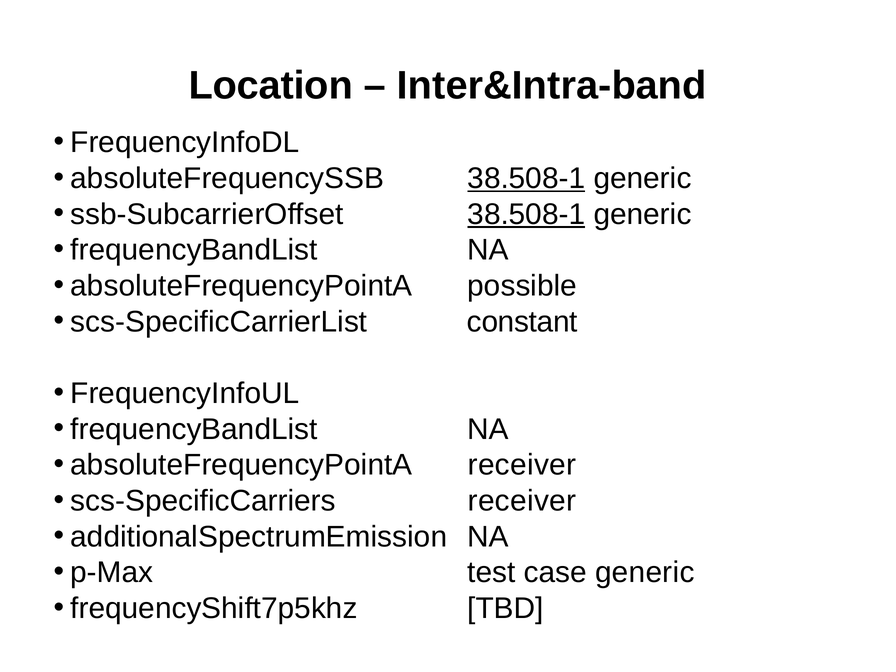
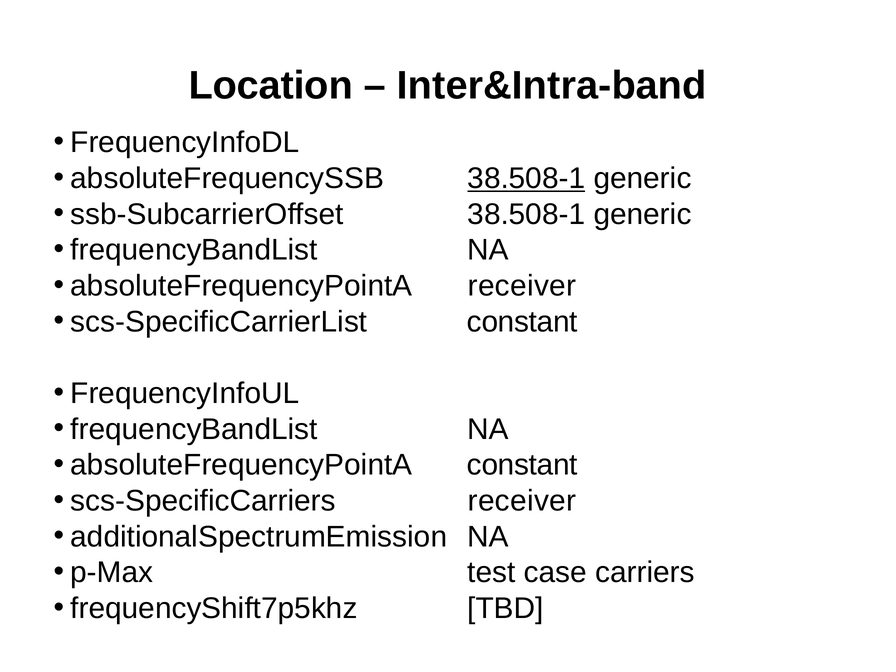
38.508-1 underline: present -> none (526, 214)
absoluteFrequencyPointA possible: possible -> receiver (522, 286)
absoluteFrequencyPointA receiver: receiver -> constant (522, 465)
case generic: generic -> carriers (645, 573)
